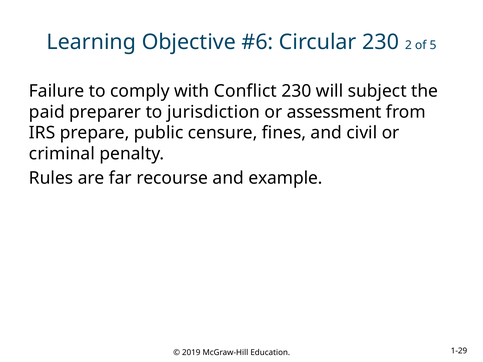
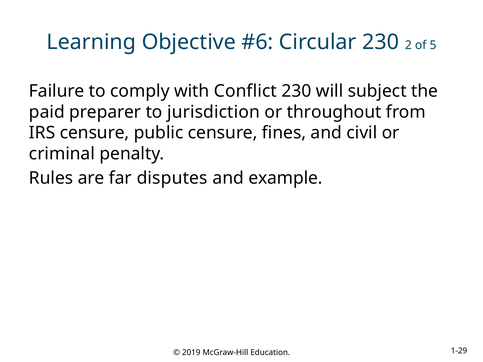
assessment: assessment -> throughout (334, 112)
IRS prepare: prepare -> censure (95, 133)
recourse: recourse -> disputes (172, 178)
